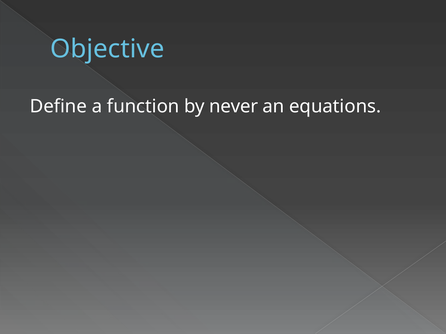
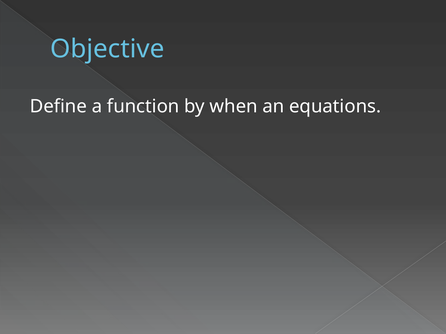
never: never -> when (234, 106)
